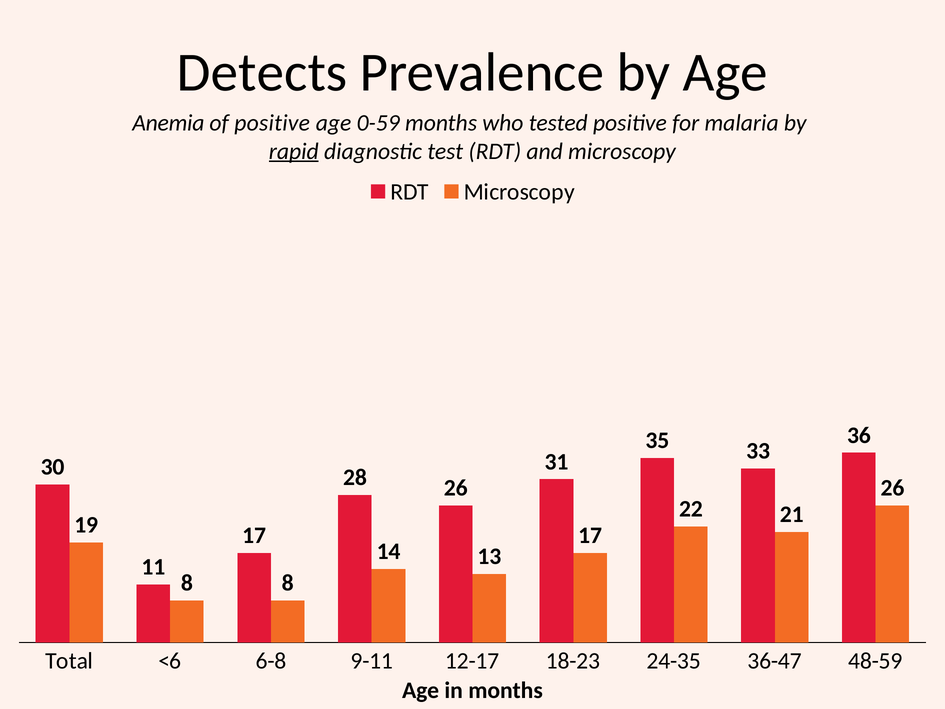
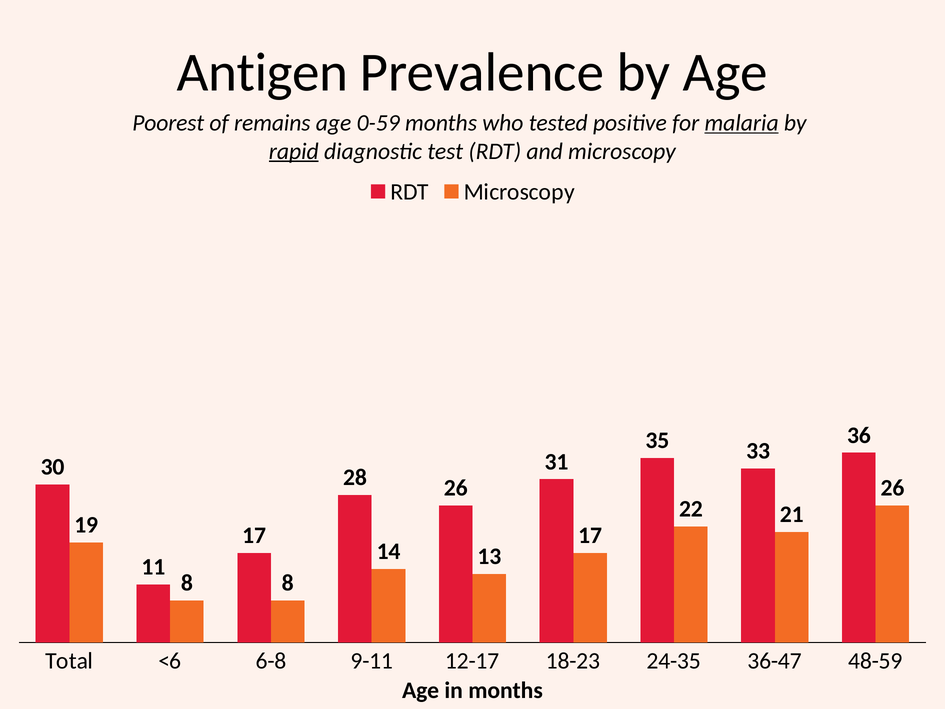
Detects: Detects -> Antigen (262, 72)
Anemia: Anemia -> Poorest (168, 123)
of positive: positive -> remains (272, 123)
malaria underline: none -> present (742, 123)
